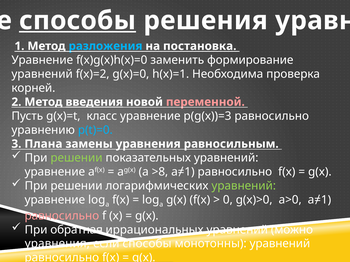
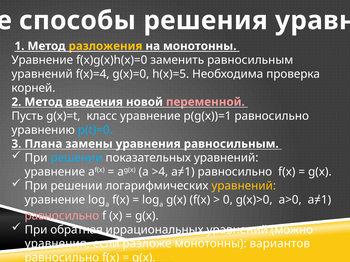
способы underline: present -> none (77, 21)
разложения colour: light blue -> yellow (105, 46)
на постановка: постановка -> монотонны (200, 46)
заменить формирование: формирование -> равносильным (250, 60)
f(x)=2: f(x)=2 -> f(x)=4 (93, 74)
h(x)=1: h(x)=1 -> h(x)=5 (171, 74)
p(g(x))=3: p(g(x))=3 -> p(g(x))=1 (207, 116)
решении colour: light green -> light blue (77, 158)
>8: >8 -> >4 (160, 172)
уравнений colour: light green -> yellow (244, 186)
если способы: способы -> разложе (147, 244)
монотонны уравнений: уравнений -> вариантов (280, 244)
